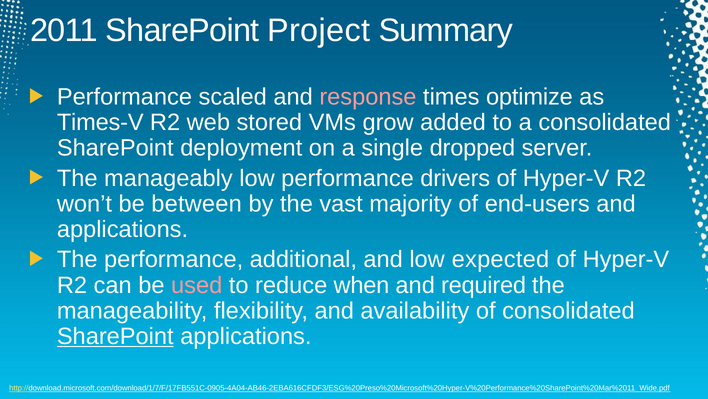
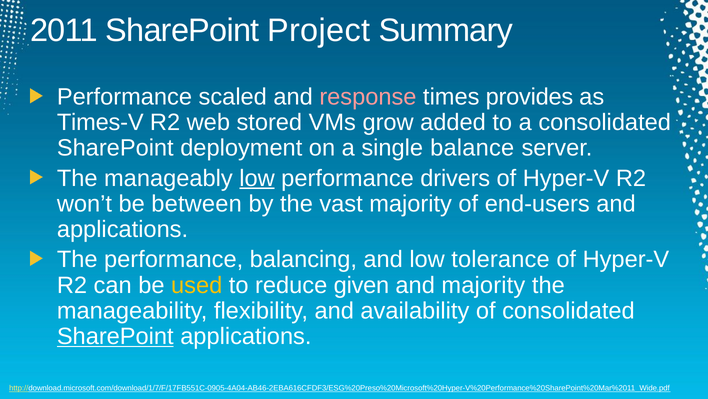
optimize: optimize -> provides (529, 97)
dropped: dropped -> balance (472, 148)
low underline: none -> present (257, 178)
additional: additional -> balancing (303, 259)
expected: expected -> tolerance (500, 259)
used colour: pink -> yellow (197, 285)
when: when -> given (361, 285)
and required: required -> majority (483, 285)
